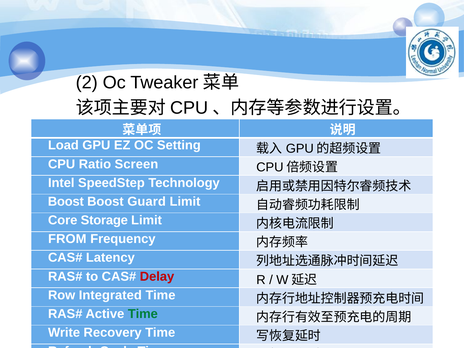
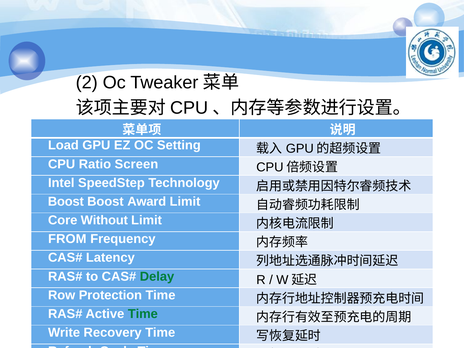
Guard: Guard -> Award (147, 202)
Storage: Storage -> Without (104, 220)
Delay colour: red -> green (157, 276)
Integrated: Integrated -> Protection (110, 295)
